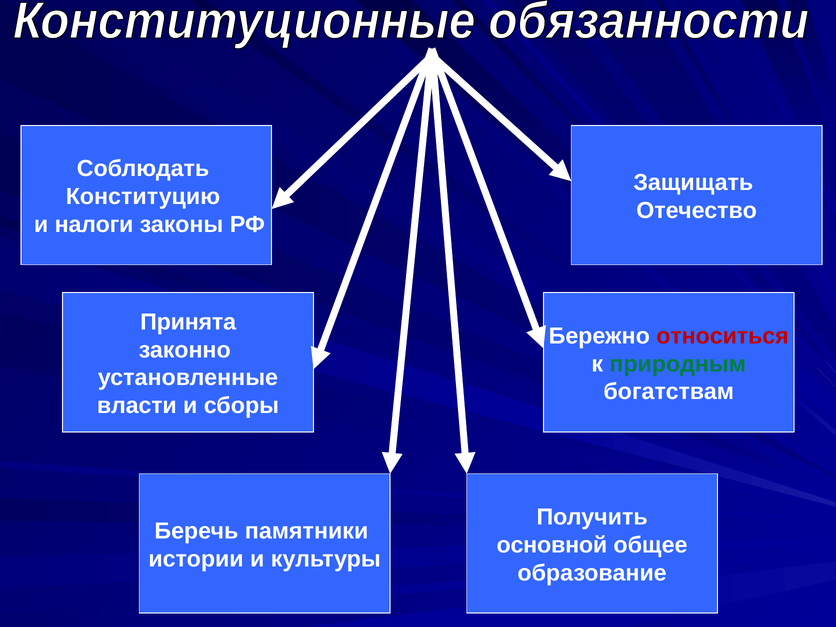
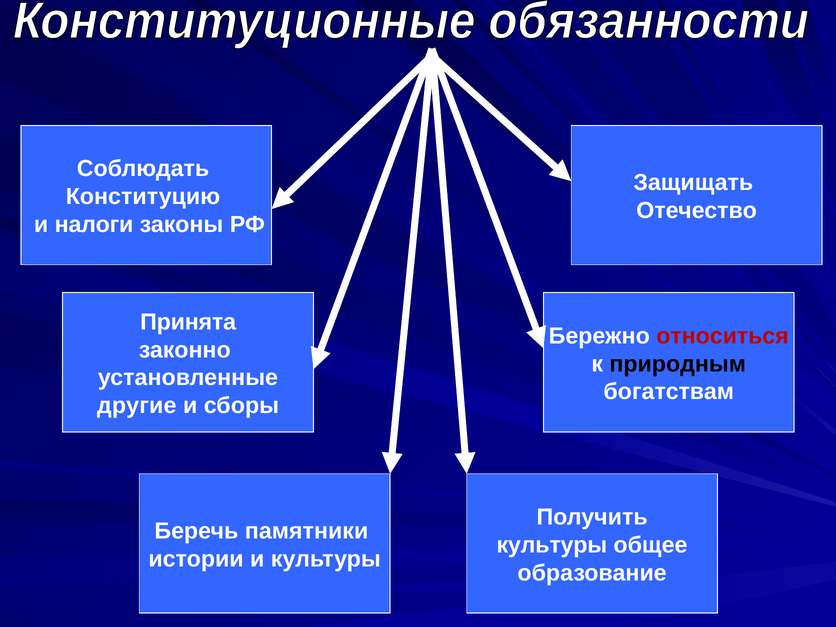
природным colour: green -> black (678, 364)
власти: власти -> другие (137, 406)
основной: основной -> культуры (552, 545)
